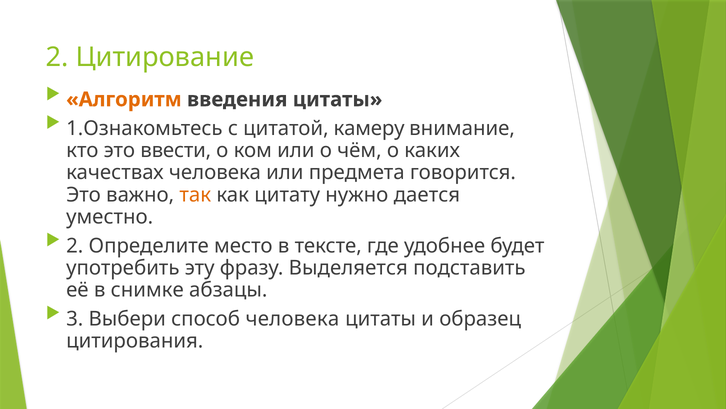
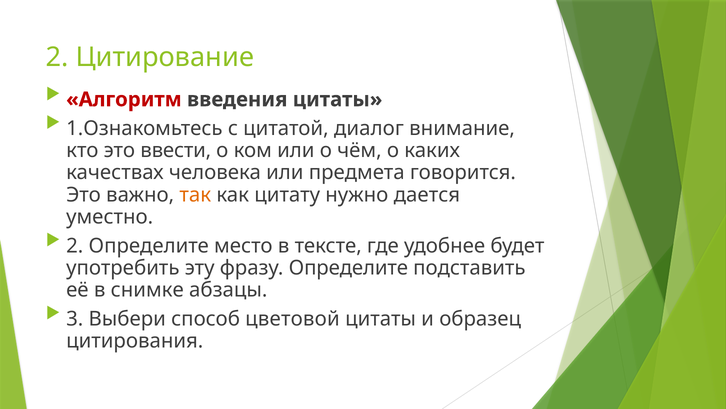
Алгоритм colour: orange -> red (124, 99)
камеру: камеру -> диалог (369, 128)
фразу Выделяется: Выделяется -> Определите (348, 268)
способ человека: человека -> цветовой (292, 318)
